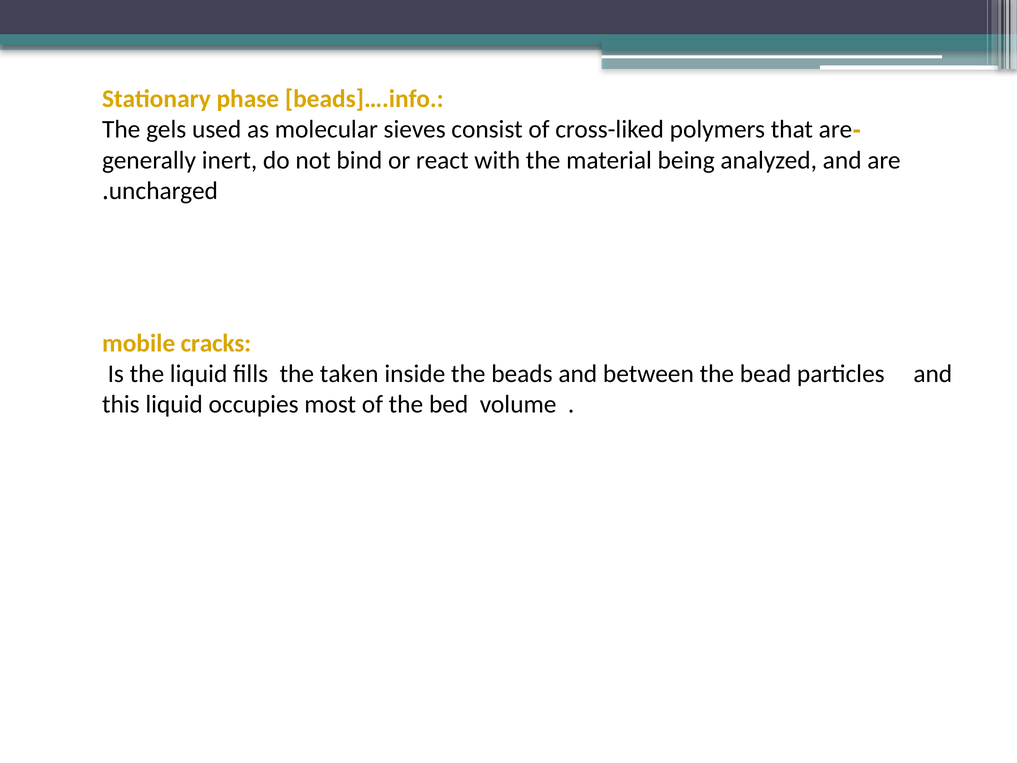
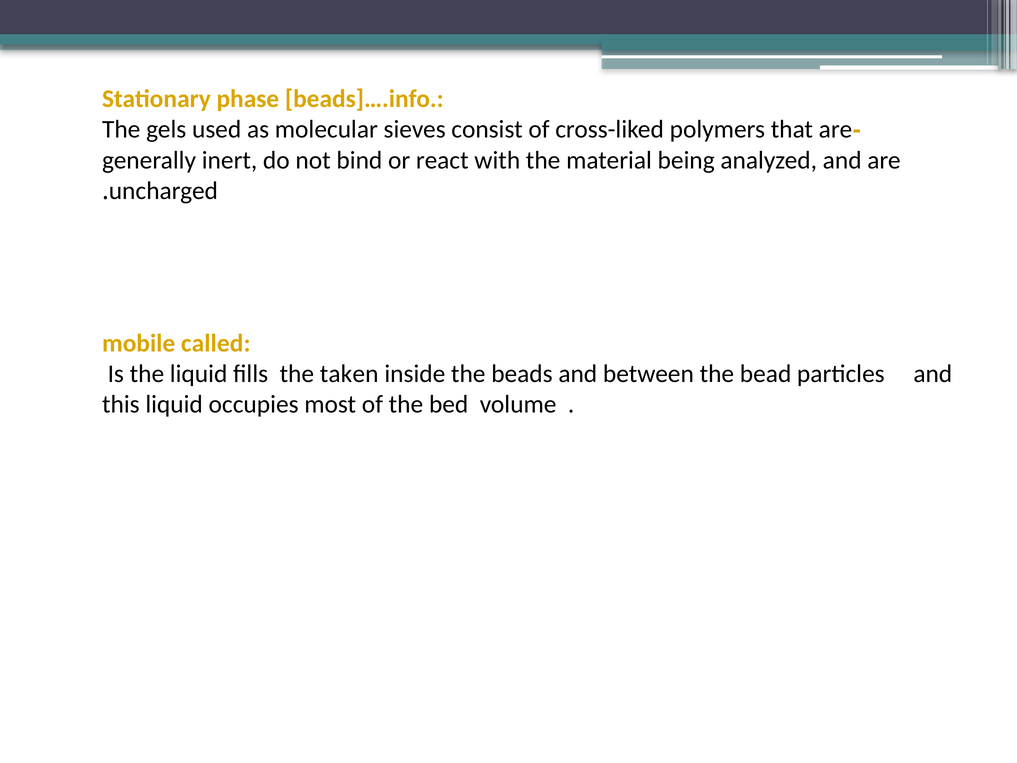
cracks: cracks -> called (216, 343)
